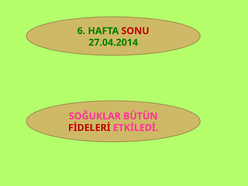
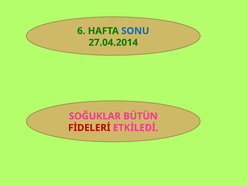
SONU colour: red -> blue (135, 31)
